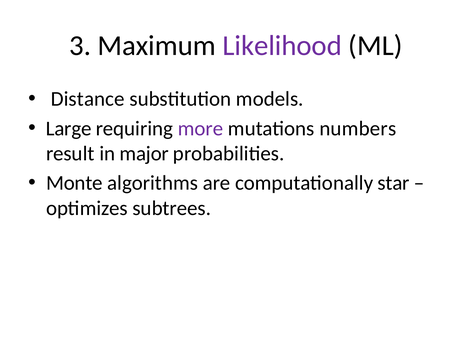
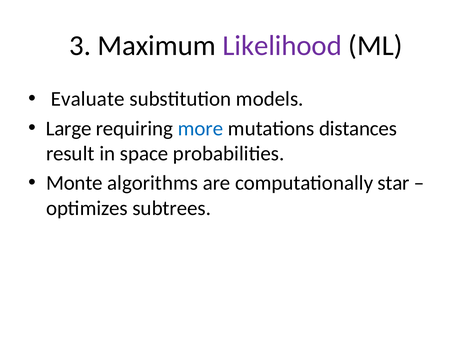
Distance: Distance -> Evaluate (88, 99)
more colour: purple -> blue (201, 128)
numbers: numbers -> distances (358, 128)
major: major -> space (144, 154)
